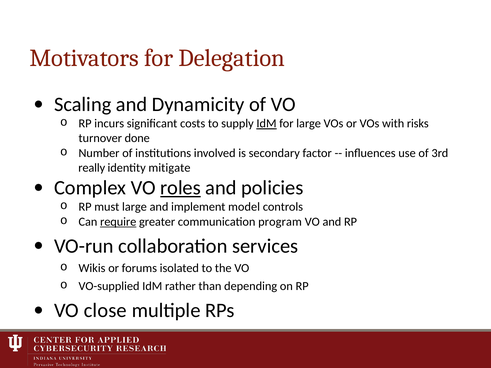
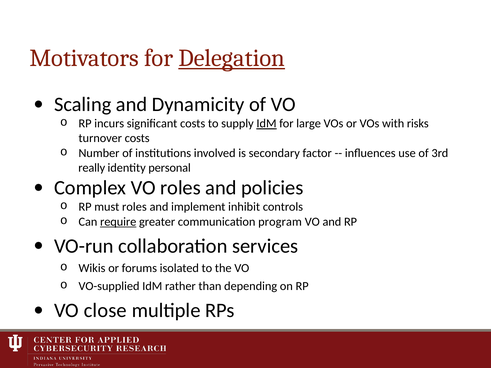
Delegation underline: none -> present (232, 58)
turnover done: done -> costs (137, 138)
mitigate: mitigate -> personal (170, 168)
roles underline: present -> none (180, 188)
must large: large -> roles (134, 207)
model: model -> inhibit (244, 207)
